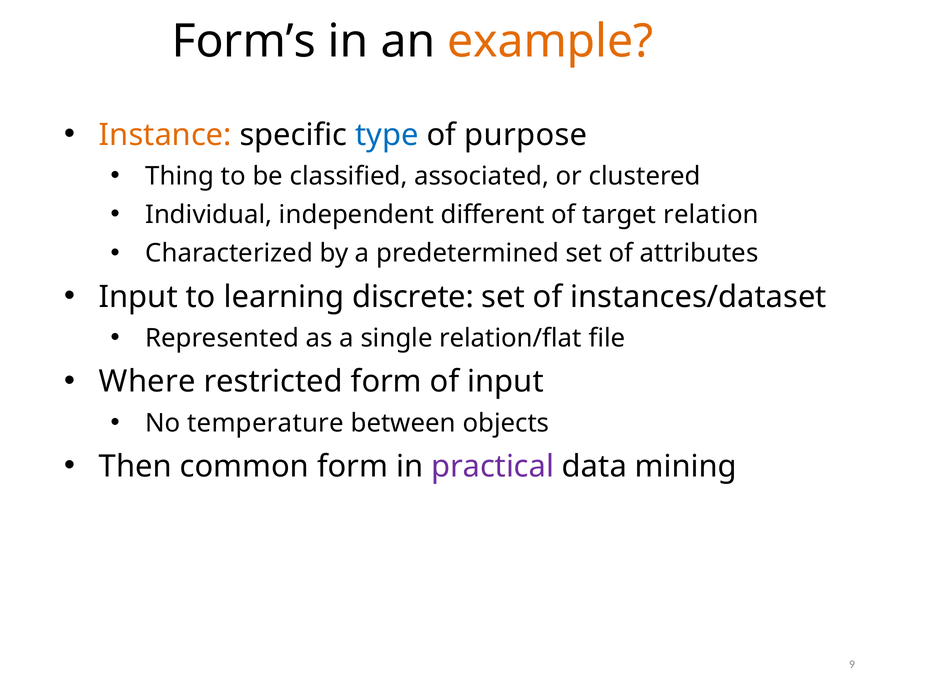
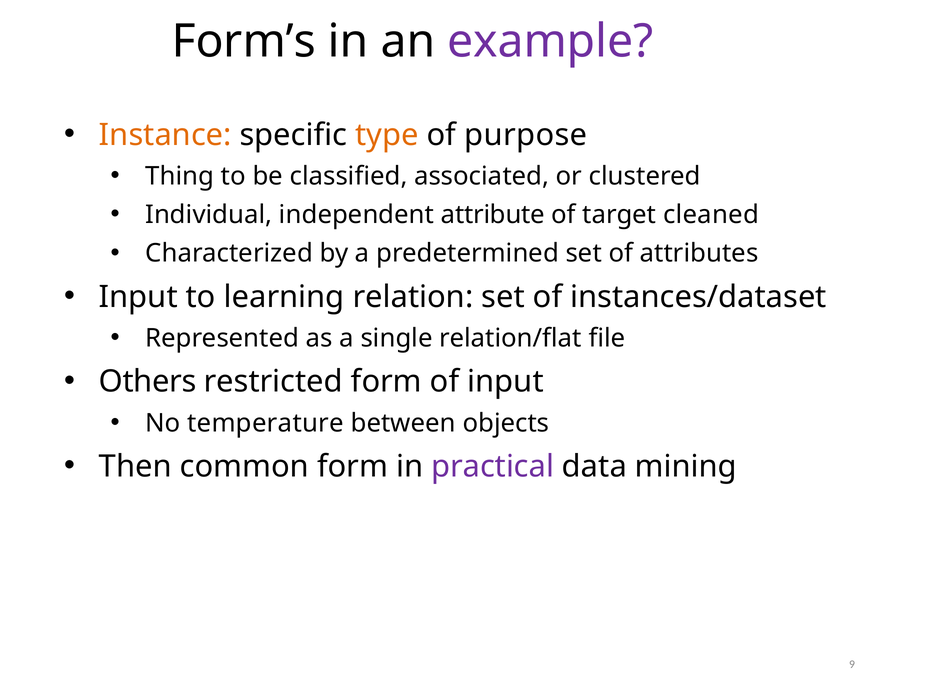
example colour: orange -> purple (550, 41)
type colour: blue -> orange (387, 135)
different: different -> attribute (493, 215)
relation: relation -> cleaned (711, 215)
discrete: discrete -> relation (413, 297)
Where: Where -> Others (148, 382)
